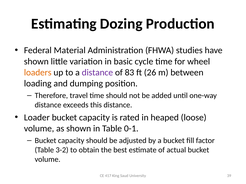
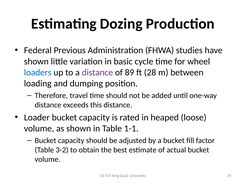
Material: Material -> Previous (70, 50)
loaders colour: orange -> blue (38, 73)
83: 83 -> 89 (129, 73)
26: 26 -> 28 (150, 73)
0-1: 0-1 -> 1-1 (131, 129)
